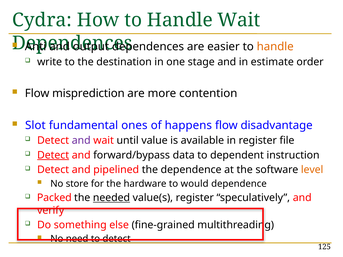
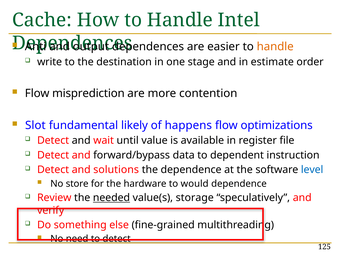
Cydra: Cydra -> Cache (42, 20)
Handle Wait: Wait -> Intel (239, 20)
ones: ones -> likely (134, 125)
disadvantage: disadvantage -> optimizations (277, 125)
and colour: purple -> black (81, 141)
Detect underline: present -> none (53, 155)
pipelined: pipelined -> solutions (116, 170)
level colour: orange -> blue (312, 170)
Packed: Packed -> Review (54, 198)
value(s register: register -> storage (195, 198)
